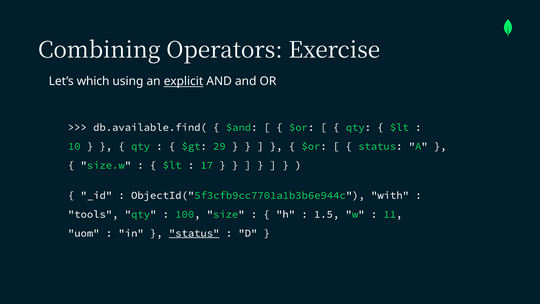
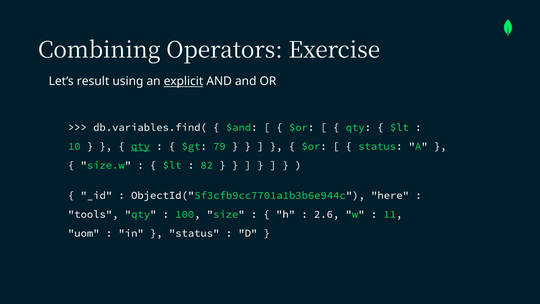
which: which -> result (93, 81)
db.available.find(: db.available.find( -> db.variables.find( (150, 127)
qty underline: none -> present (141, 146)
29: 29 -> 79 (219, 146)
17: 17 -> 82 (207, 165)
with: with -> here (390, 195)
1.5: 1.5 -> 2.6 (327, 214)
status underline: present -> none (194, 233)
